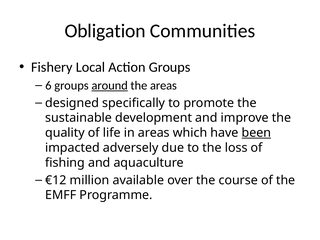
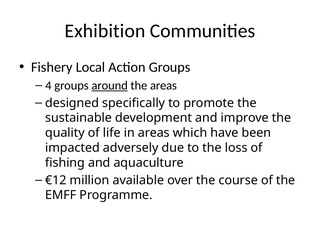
Obligation: Obligation -> Exhibition (105, 31)
6: 6 -> 4 (48, 86)
been underline: present -> none (256, 133)
